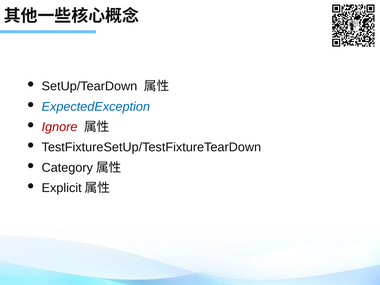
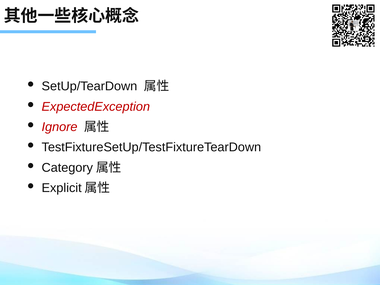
ExpectedException colour: blue -> red (96, 107)
